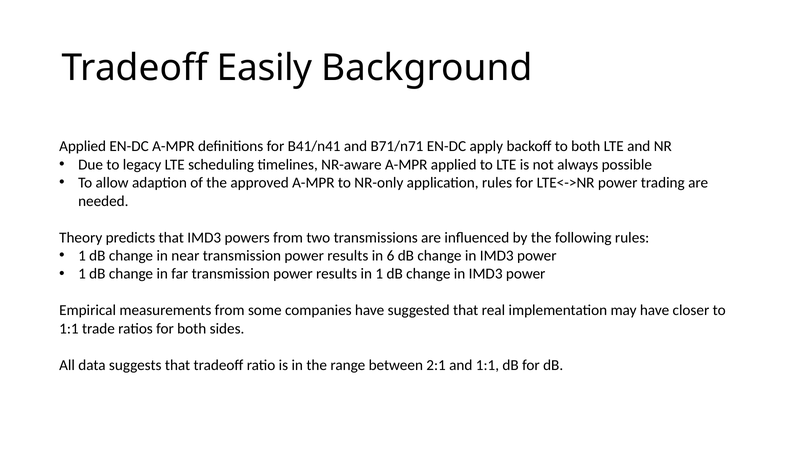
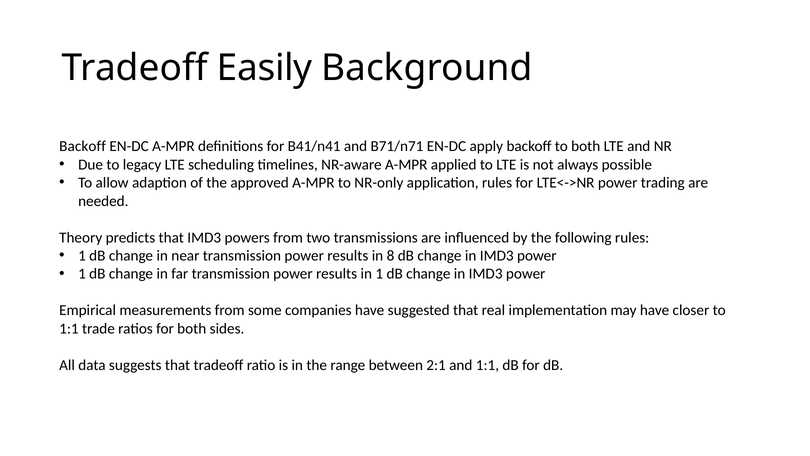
Applied: Applied -> Backoff (83, 146)
6: 6 -> 8 (390, 256)
